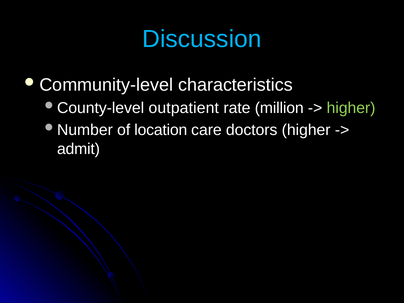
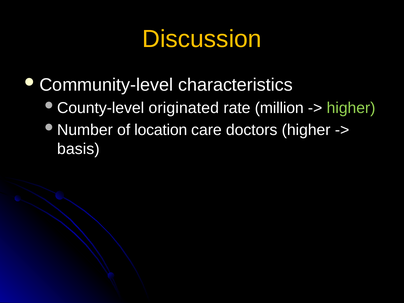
Discussion colour: light blue -> yellow (202, 39)
outpatient: outpatient -> originated (184, 108)
admit: admit -> basis (78, 149)
